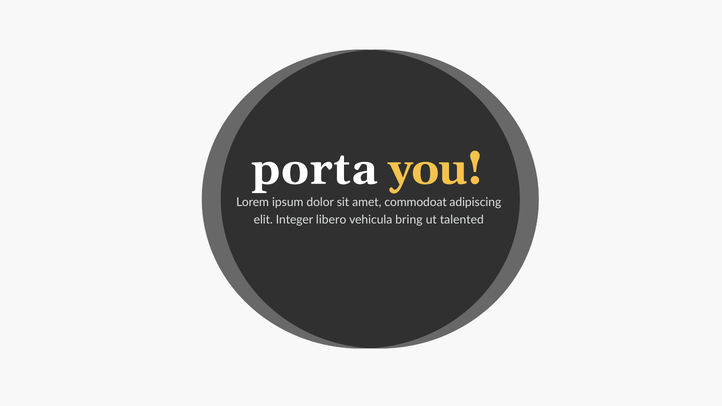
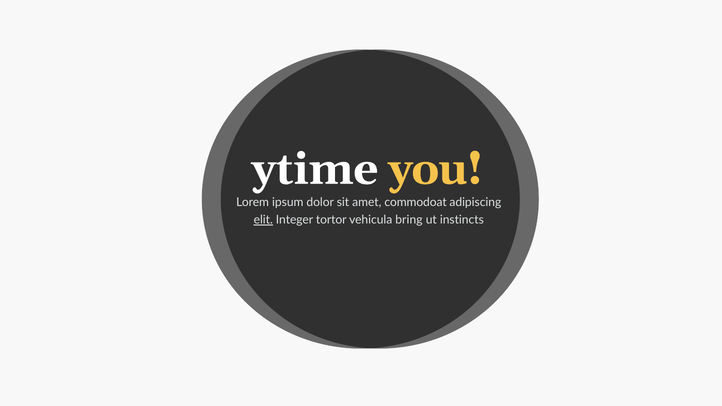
porta: porta -> ytime (315, 169)
elit underline: none -> present (263, 220)
libero: libero -> tortor (331, 220)
talented: talented -> instincts (462, 220)
